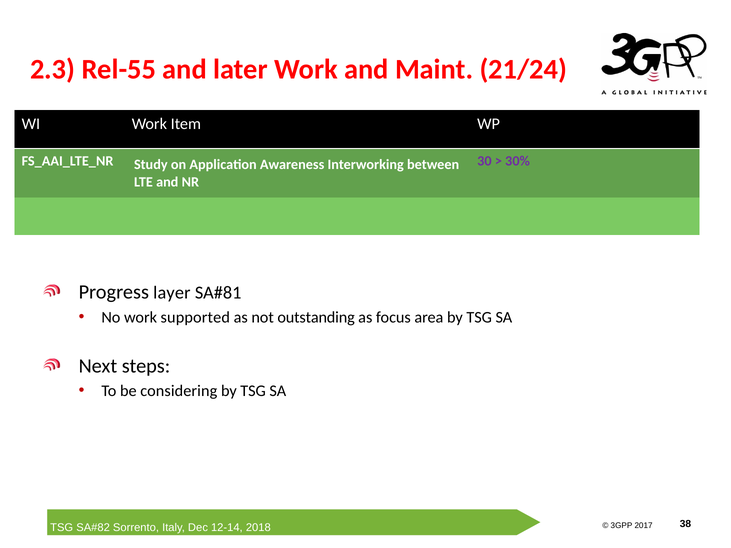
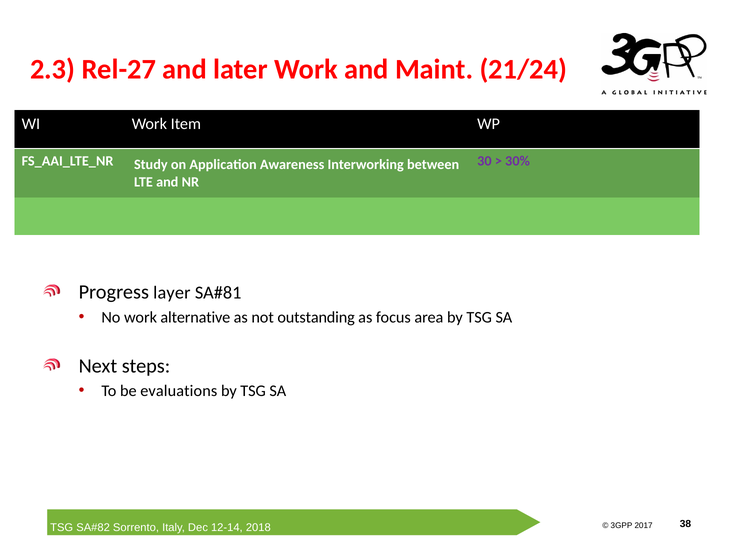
Rel-55: Rel-55 -> Rel-27 (119, 70)
supported: supported -> alternative (195, 317)
considering: considering -> evaluations (179, 391)
